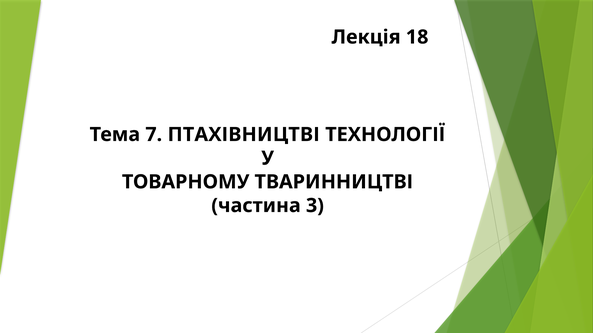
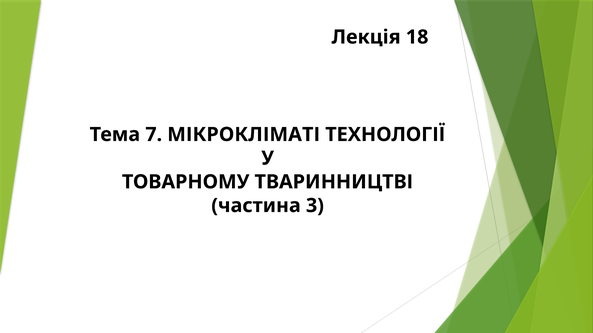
ПТАХІВНИЦТВІ: ПТАХІВНИЦТВІ -> МІКРОКЛІМАТІ (244, 135)
